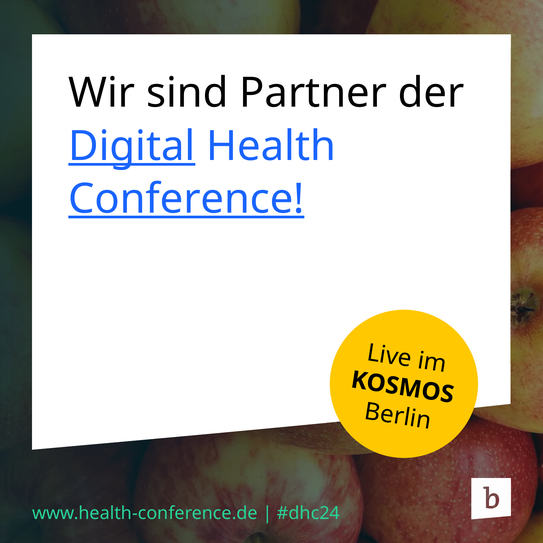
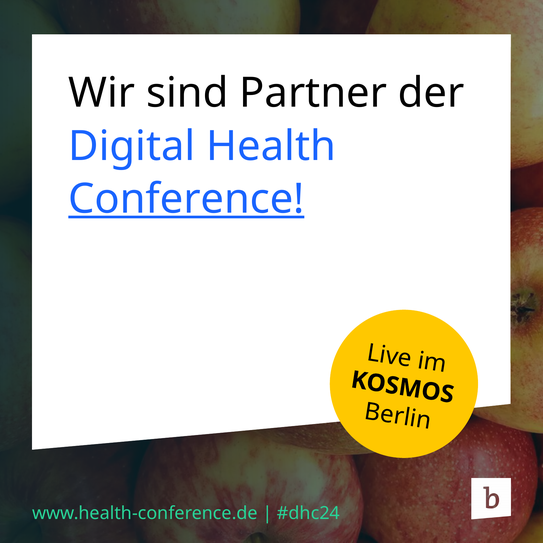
Digital underline: present -> none (132, 146)
